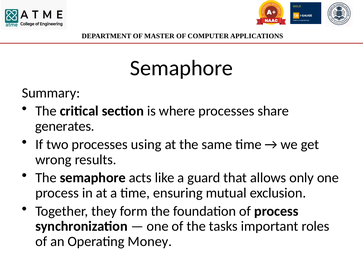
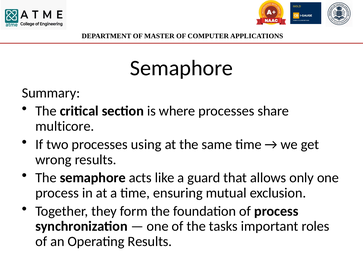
generates: generates -> multicore (65, 126)
Operating Money: Money -> Results (150, 242)
